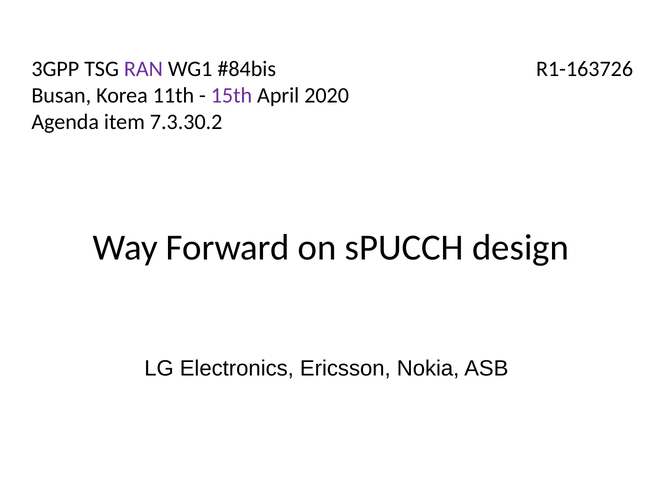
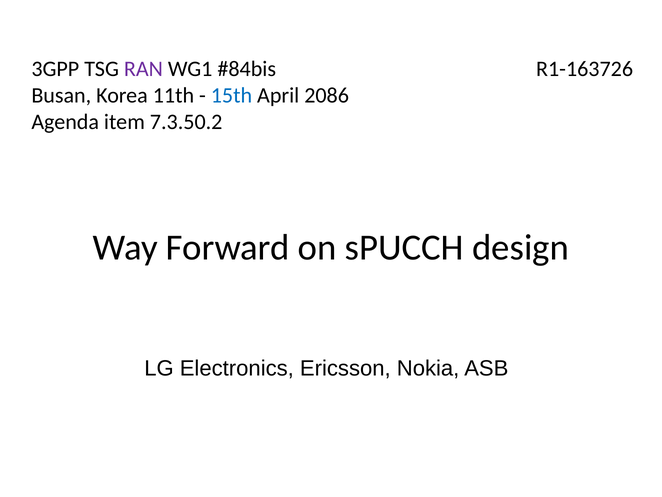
15th colour: purple -> blue (231, 95)
2020: 2020 -> 2086 (327, 95)
7.3.30.2: 7.3.30.2 -> 7.3.50.2 (186, 122)
